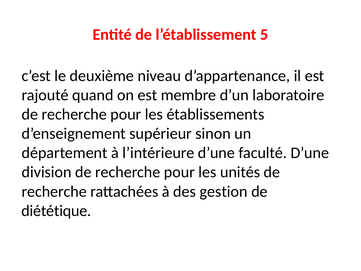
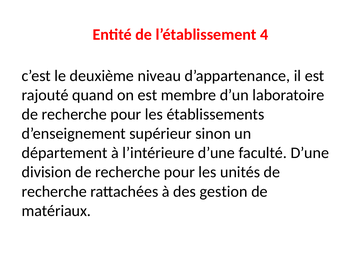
5: 5 -> 4 (264, 35)
diététique: diététique -> matériaux (56, 211)
